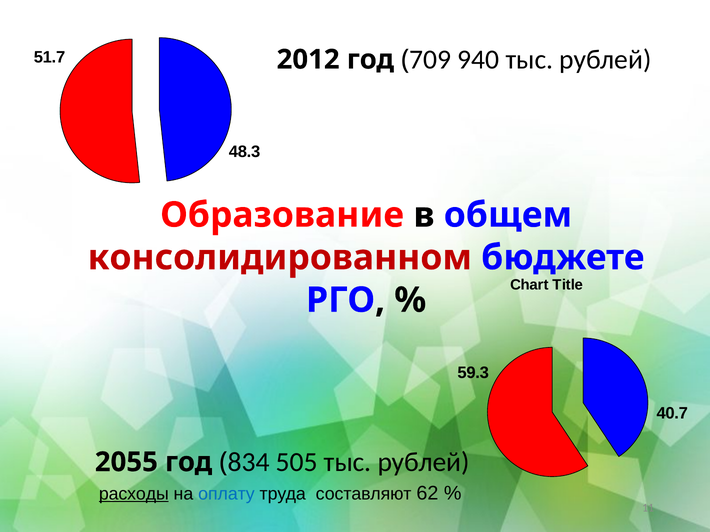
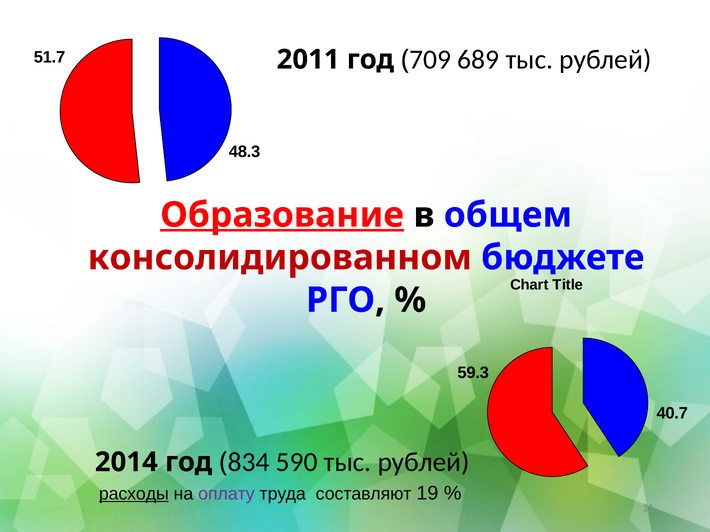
2012: 2012 -> 2011 (308, 60)
940: 940 -> 689 (478, 60)
Образование underline: none -> present (282, 215)
2055: 2055 -> 2014 (126, 463)
505: 505 -> 590 (297, 463)
оплату colour: blue -> purple (226, 494)
62: 62 -> 19 (427, 494)
